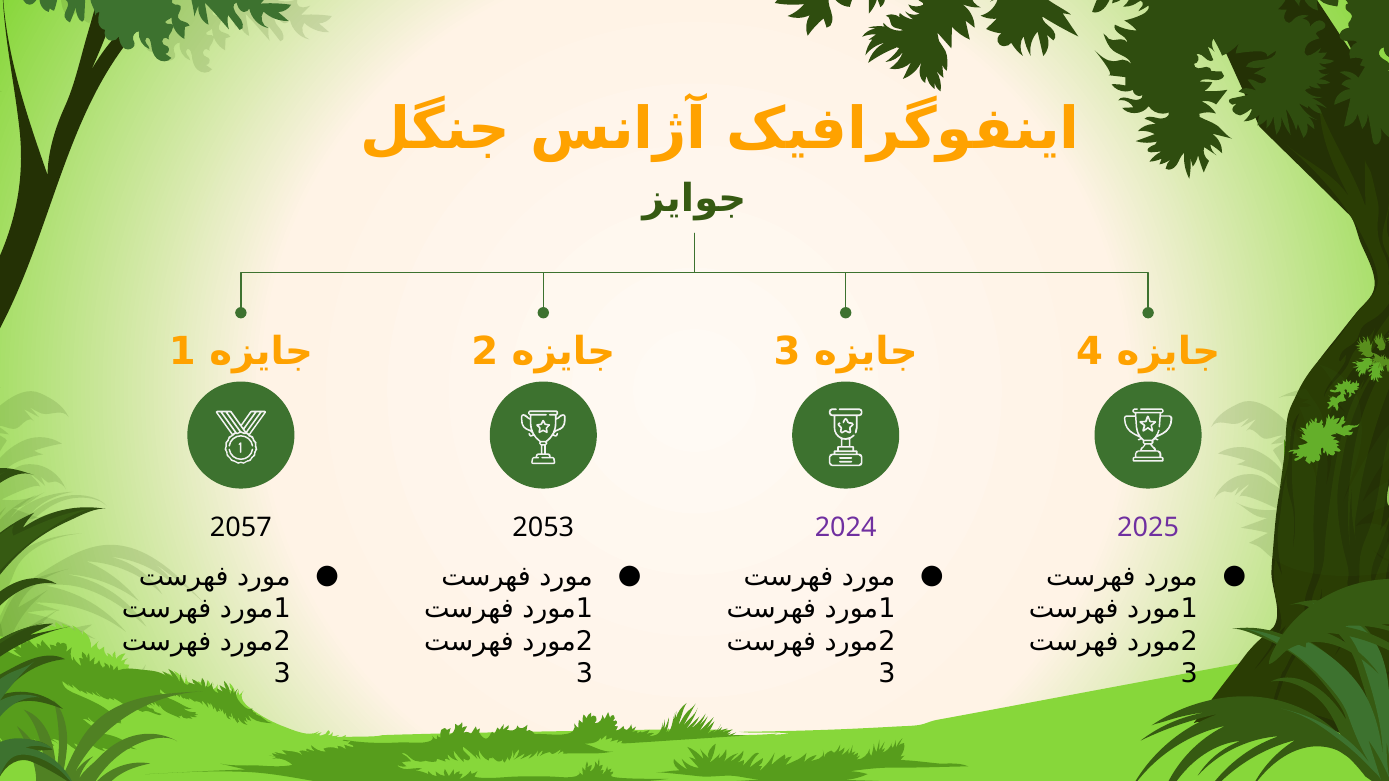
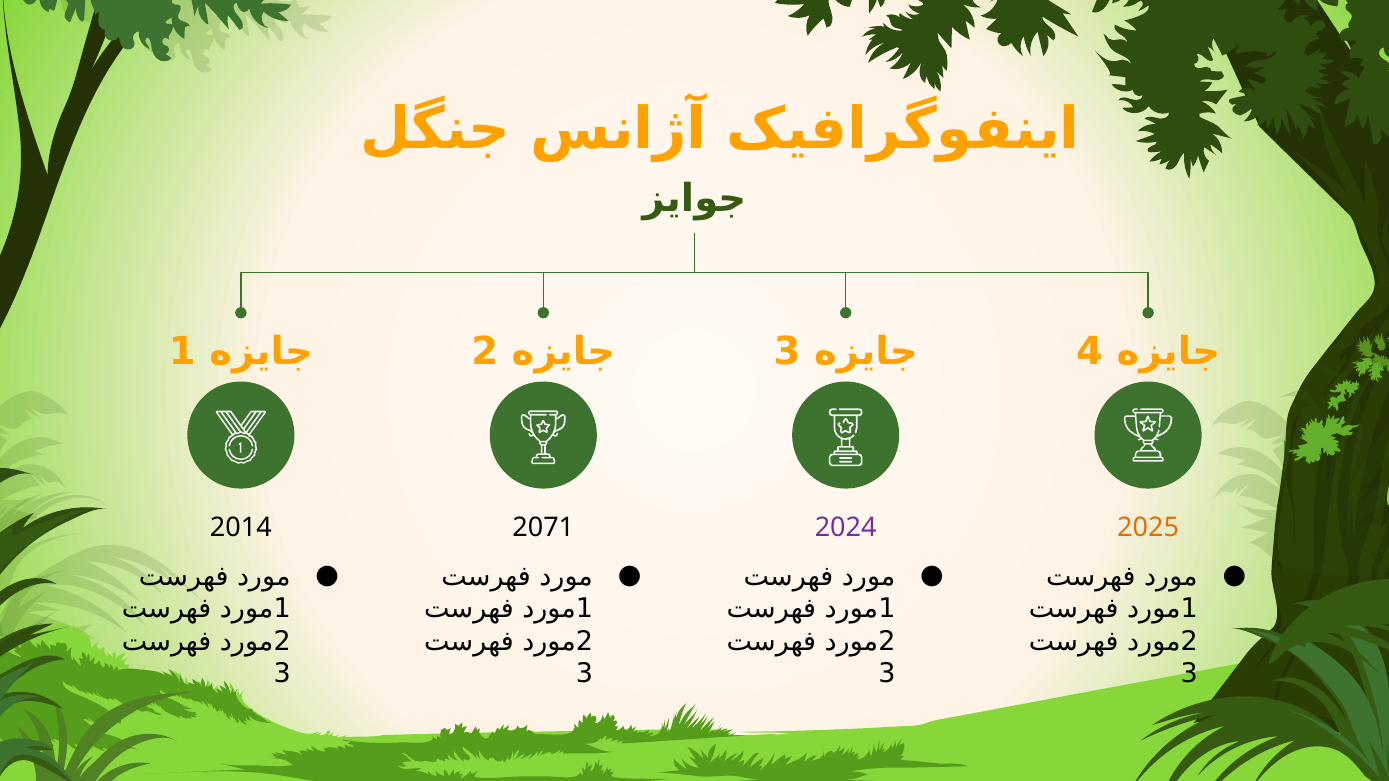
2057: 2057 -> 2014 (241, 527)
2053: 2053 -> 2071 (543, 527)
2025 colour: purple -> orange (1148, 527)
